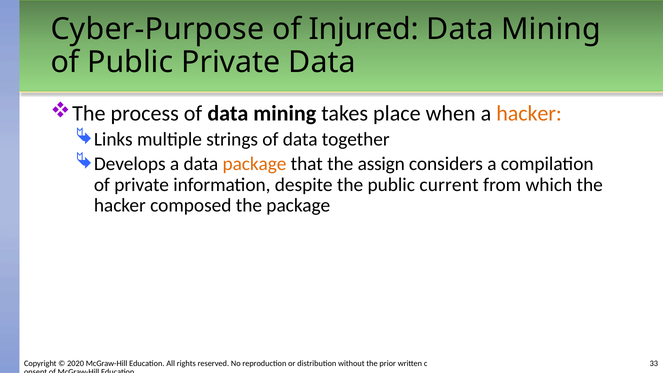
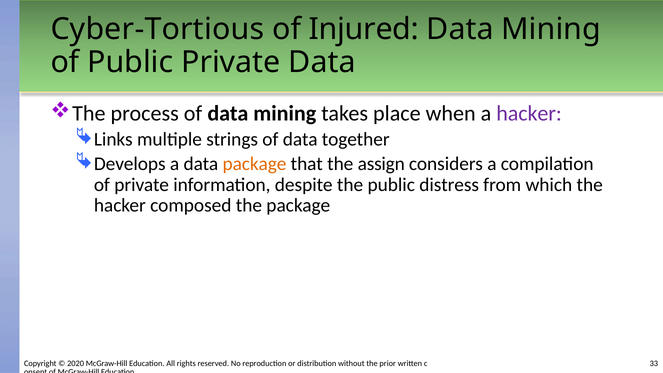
Cyber-Purpose: Cyber-Purpose -> Cyber-Tortious (157, 29)
hacker colour: orange -> purple (529, 114)
current: current -> distress (449, 185)
